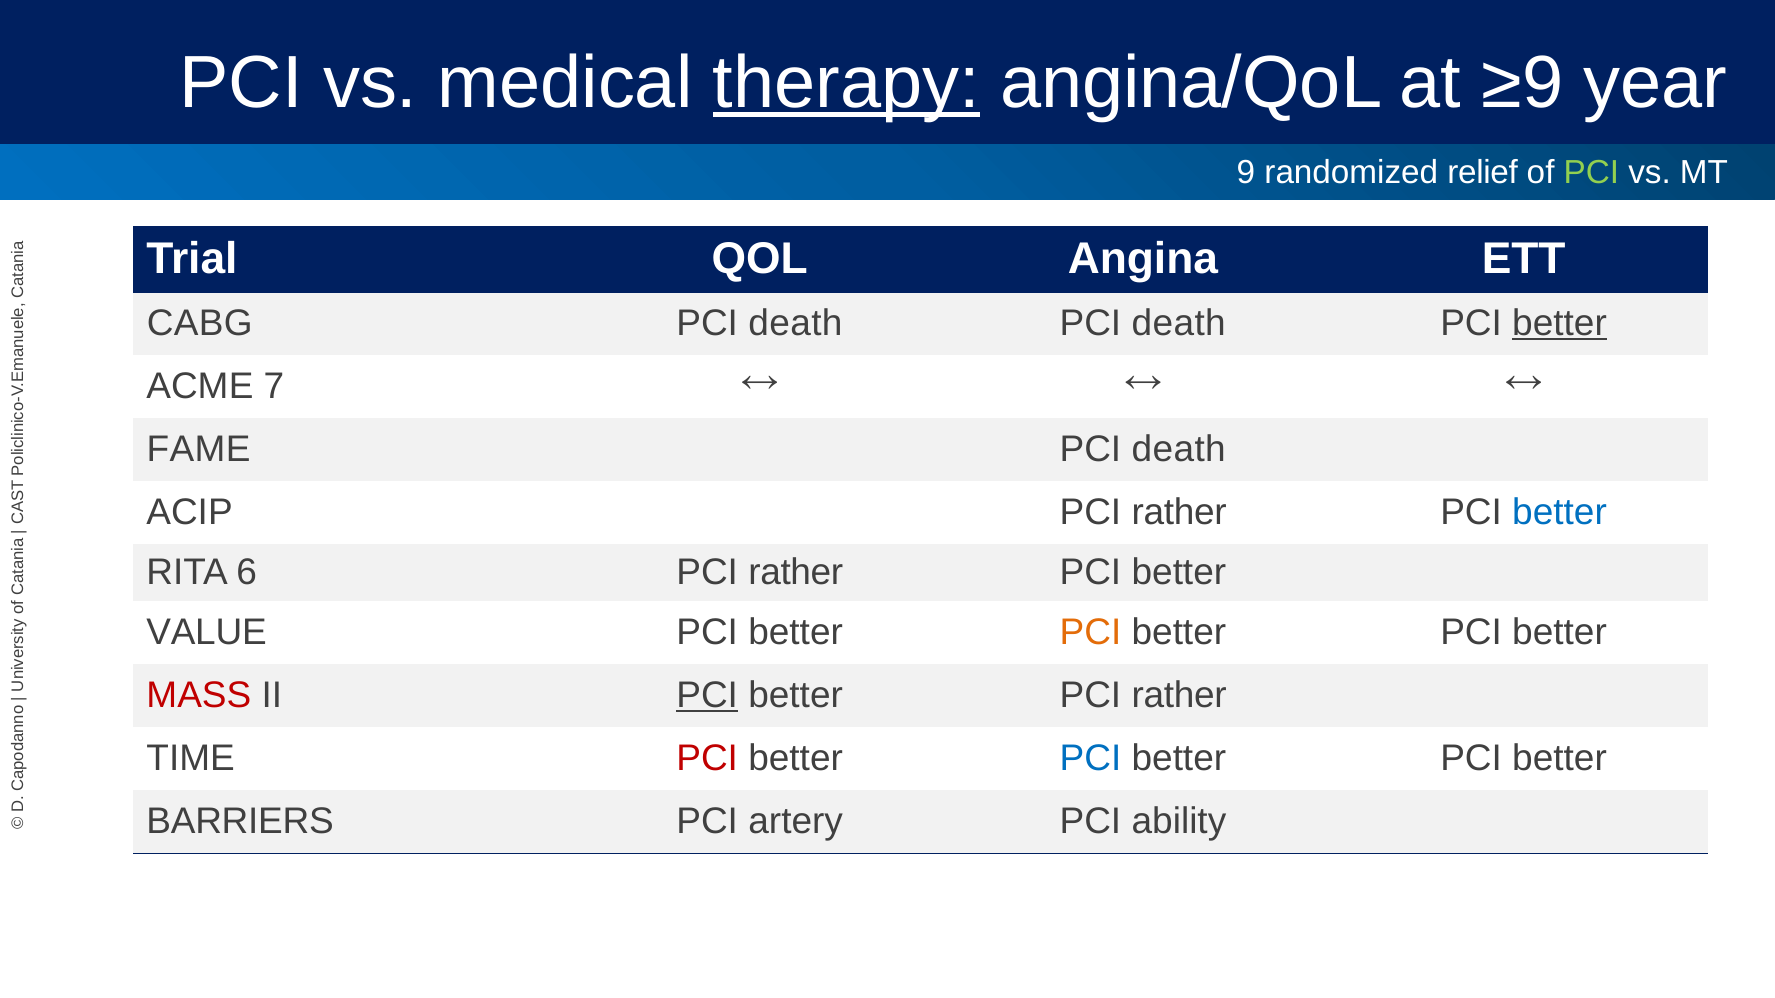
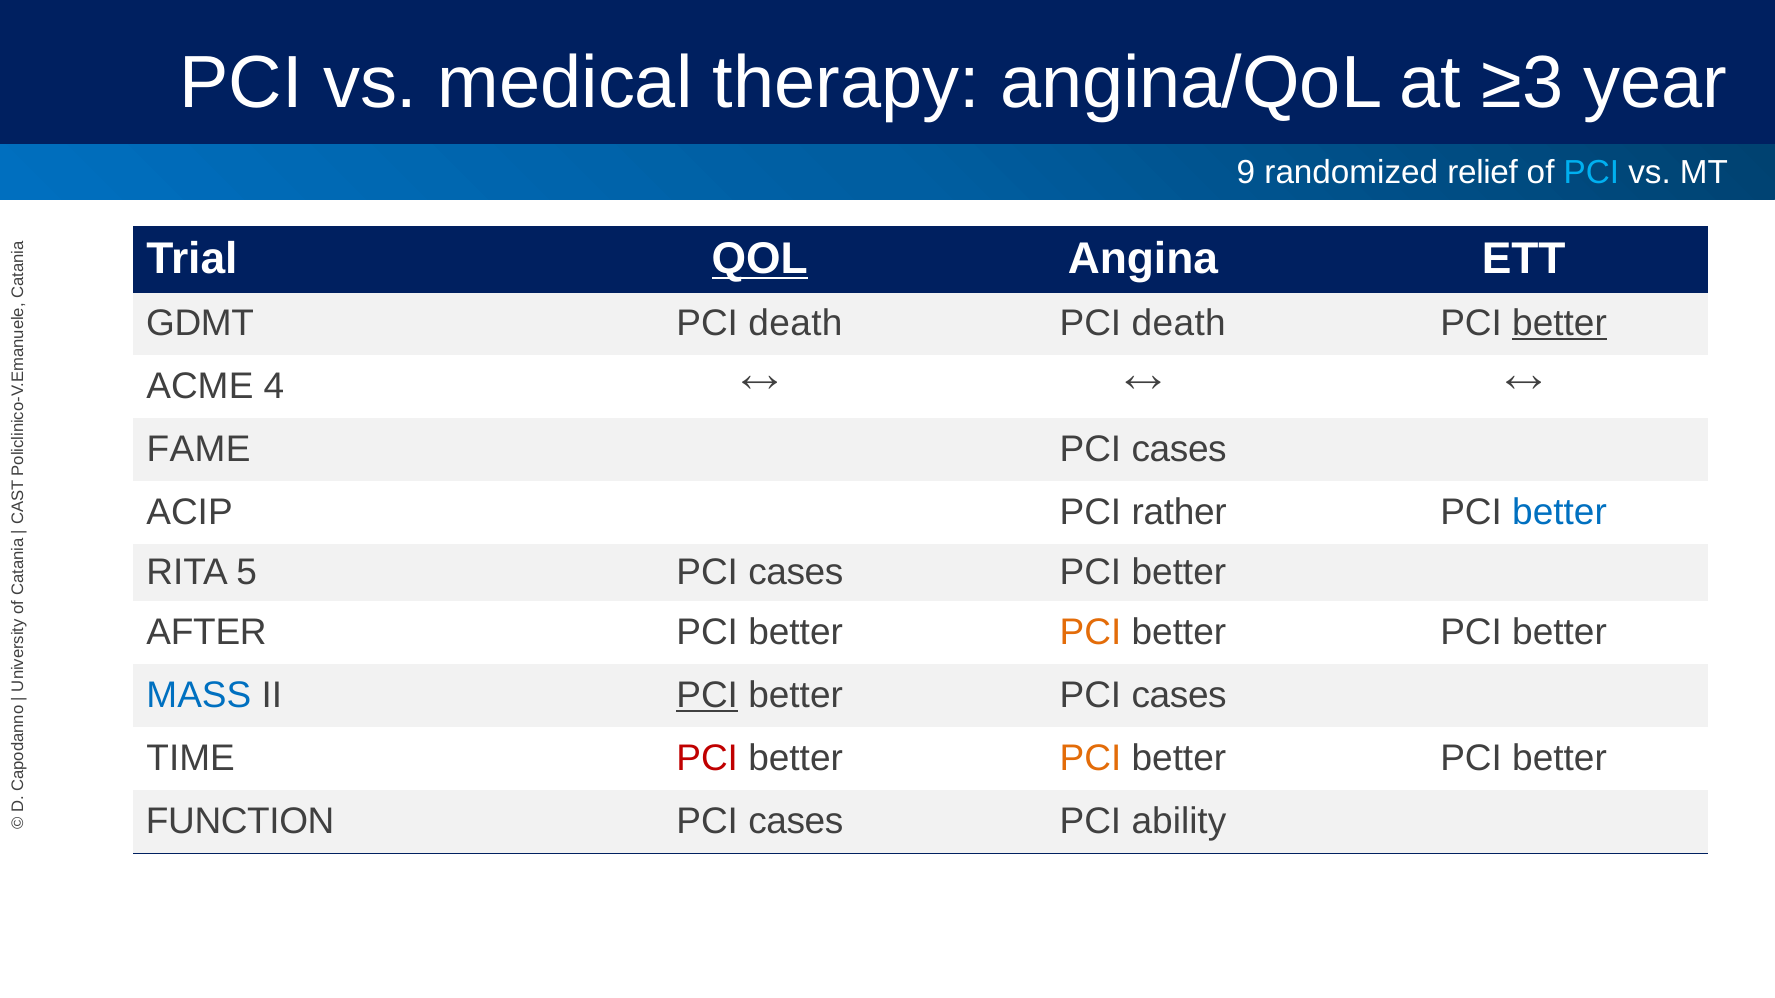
therapy underline: present -> none (846, 83)
≥9: ≥9 -> ≥3 (1523, 83)
PCI colour: light green -> light blue (1591, 173)
QOL underline: none -> present (760, 259)
CABG: CABG -> GDMT (200, 323)
7: 7 -> 4 (274, 386)
death: death -> cases (1179, 449)
6: 6 -> 5 (247, 572)
rather: rather -> cases (796, 572)
VALUE: VALUE -> AFTER (207, 633)
MASS colour: red -> blue (199, 696)
better PCI rather: rather -> cases (1179, 696)
PCI colour: blue -> orange (1090, 759)
BARRIERS: BARRIERS -> FUNCTION (240, 822)
artery: artery -> cases (796, 822)
